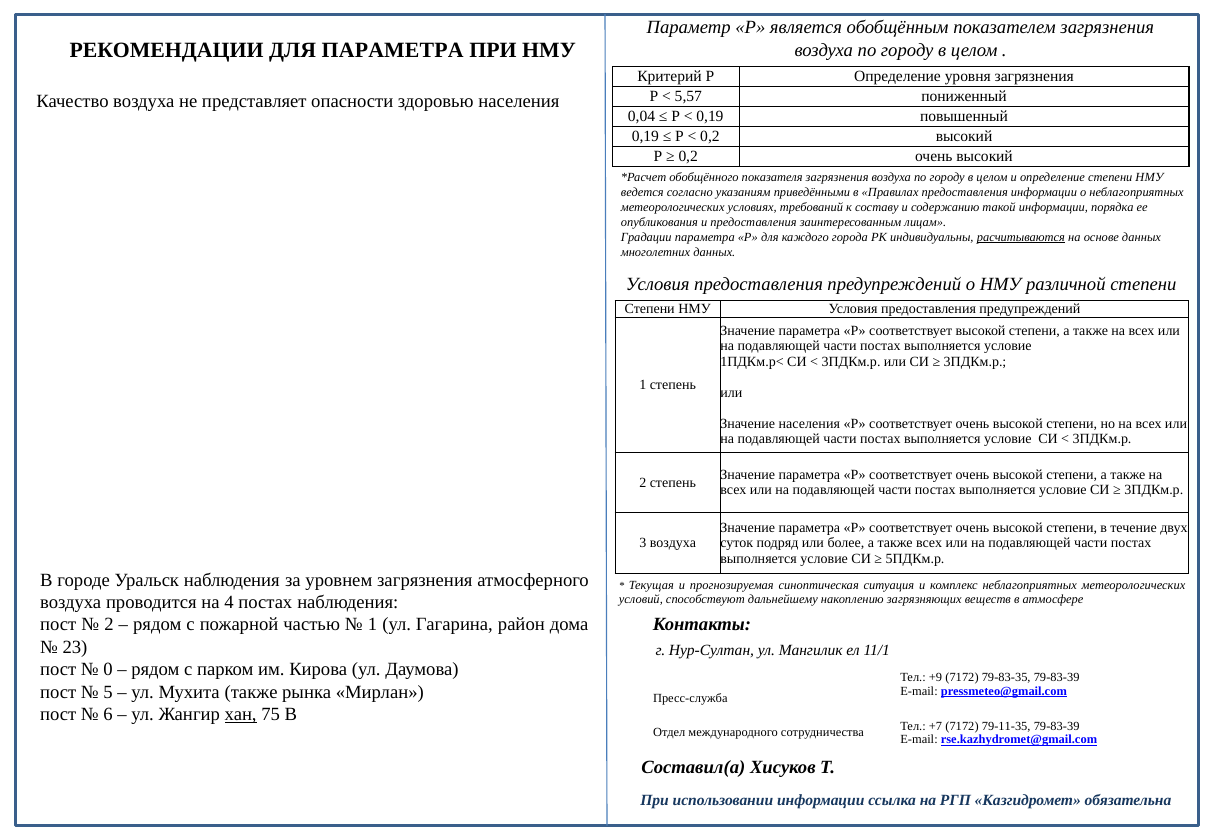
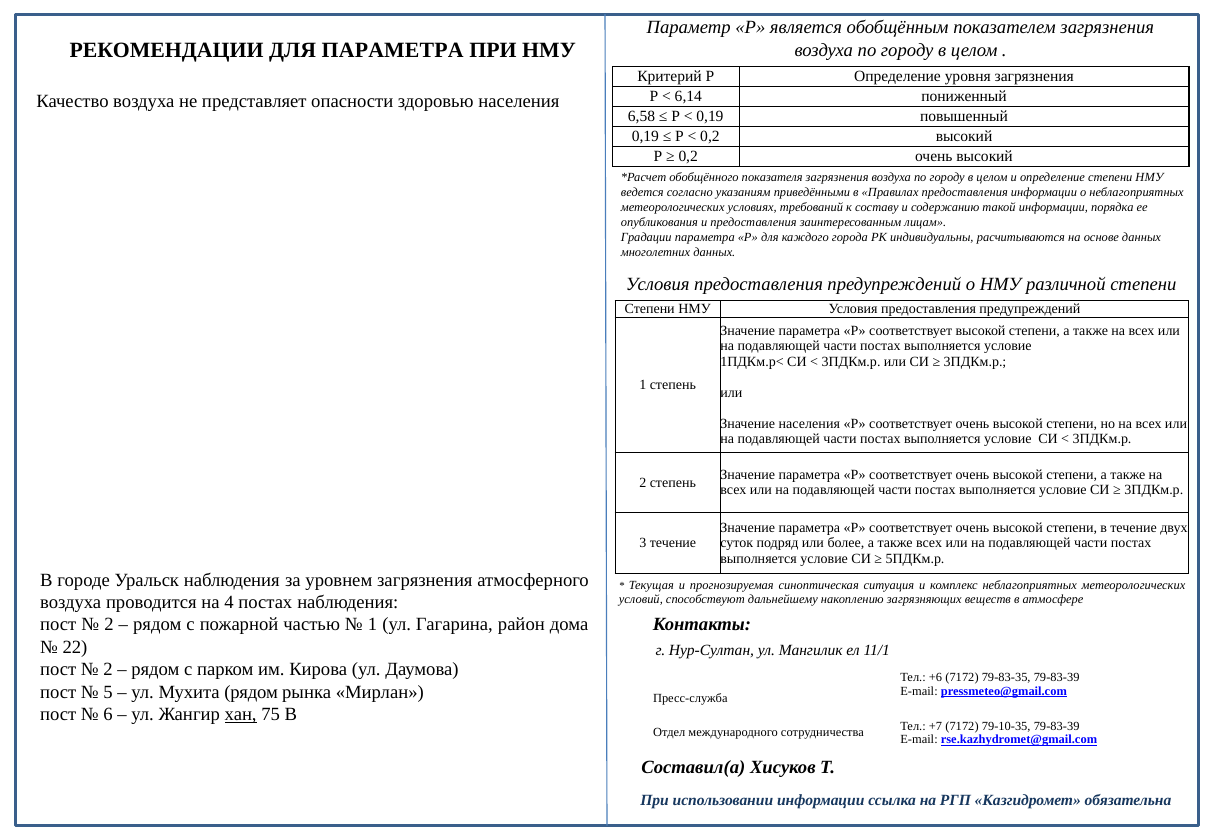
5,57: 5,57 -> 6,14 (688, 96)
0,04: 0,04 -> 6,58 (642, 116)
расчитываются underline: present -> none (1021, 238)
3 воздуха: воздуха -> течение (673, 544)
23: 23 -> 22 (75, 647)
0: 0 -> 2 (108, 670)
+9: +9 -> +6 (936, 678)
Мухита также: также -> рядом (251, 692)
79-11-35: 79-11-35 -> 79-10-35 (1006, 726)
